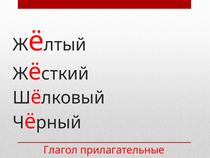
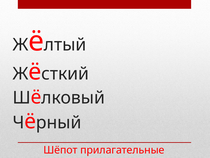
Глагол: Глагол -> Шёпот (61, 150)
